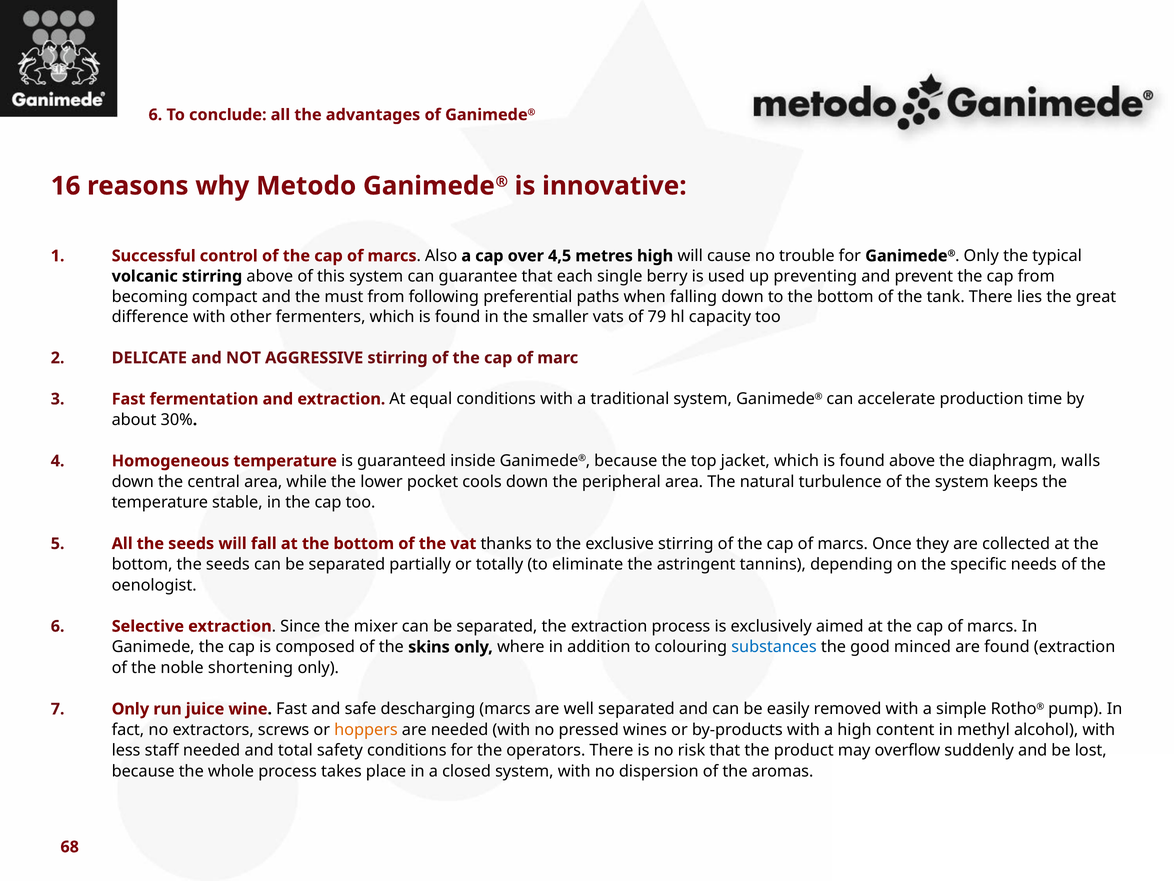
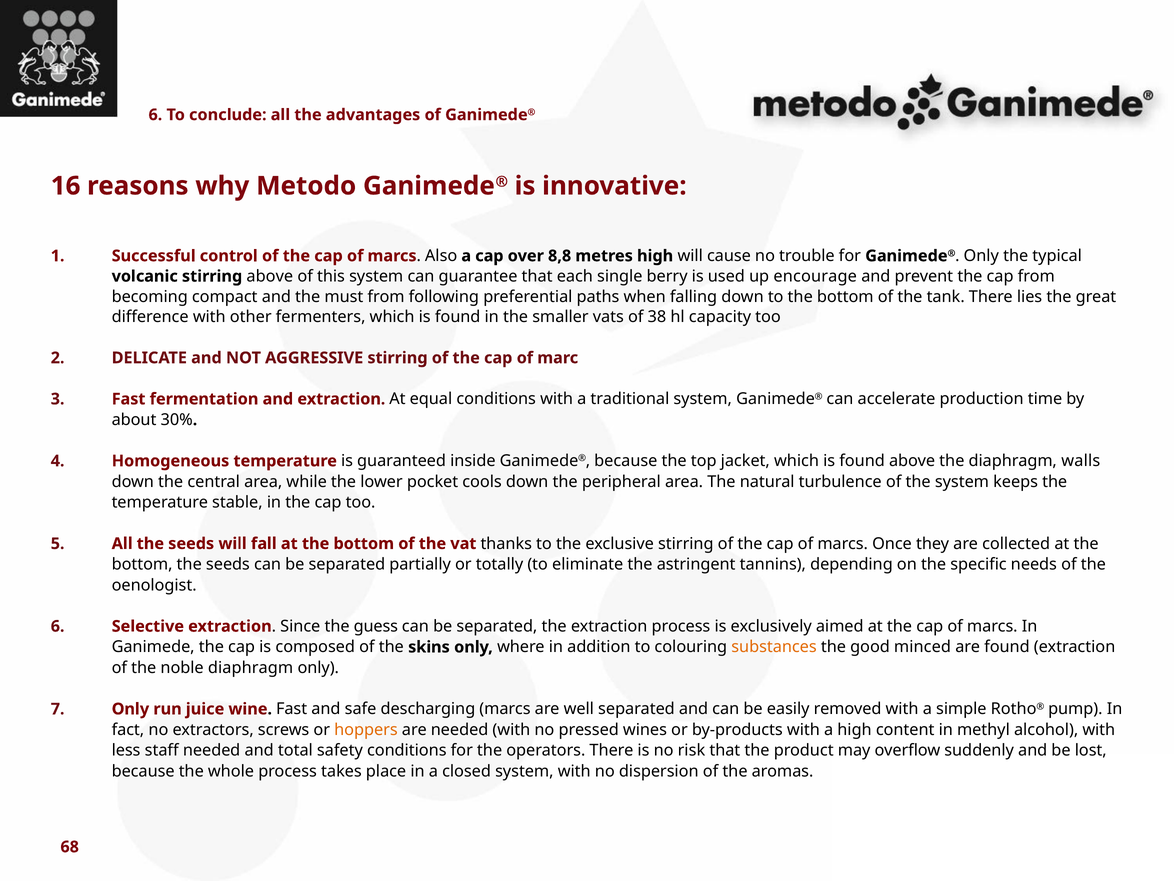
4,5: 4,5 -> 8,8 (560, 256)
preventing: preventing -> encourage (815, 276)
79: 79 -> 38 (657, 317)
mixer: mixer -> guess (376, 626)
substances colour: blue -> orange (774, 647)
noble shortening: shortening -> diaphragm (251, 667)
